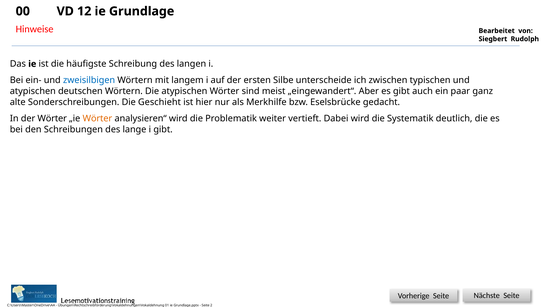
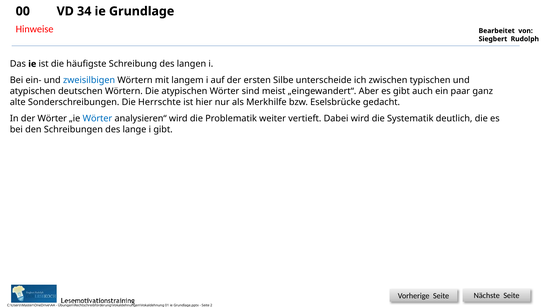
12: 12 -> 34 (84, 11)
Geschieht: Geschieht -> Herrschte (159, 102)
Wörter colour: orange -> blue (97, 118)
